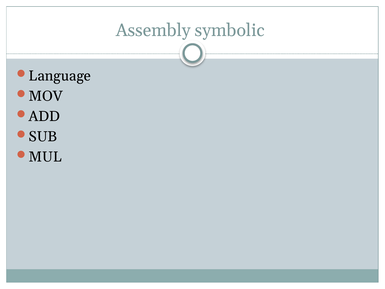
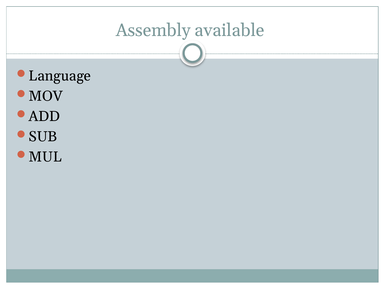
symbolic: symbolic -> available (230, 30)
